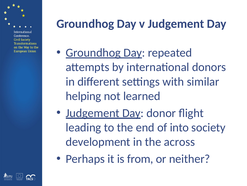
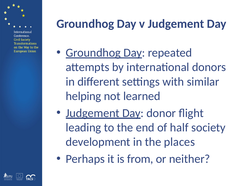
into: into -> half (179, 127)
across: across -> places (179, 141)
